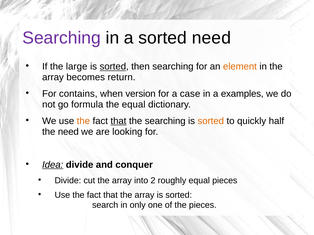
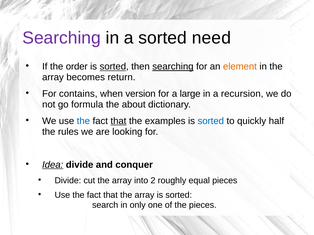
large: large -> order (77, 67)
searching underline: none -> present (173, 67)
case: case -> large (190, 94)
examples: examples -> recursion (242, 94)
the equal: equal -> about (134, 105)
the colour: orange -> blue (83, 121)
the searching: searching -> examples (165, 121)
sorted colour: orange -> blue (211, 121)
the need: need -> rules (68, 132)
